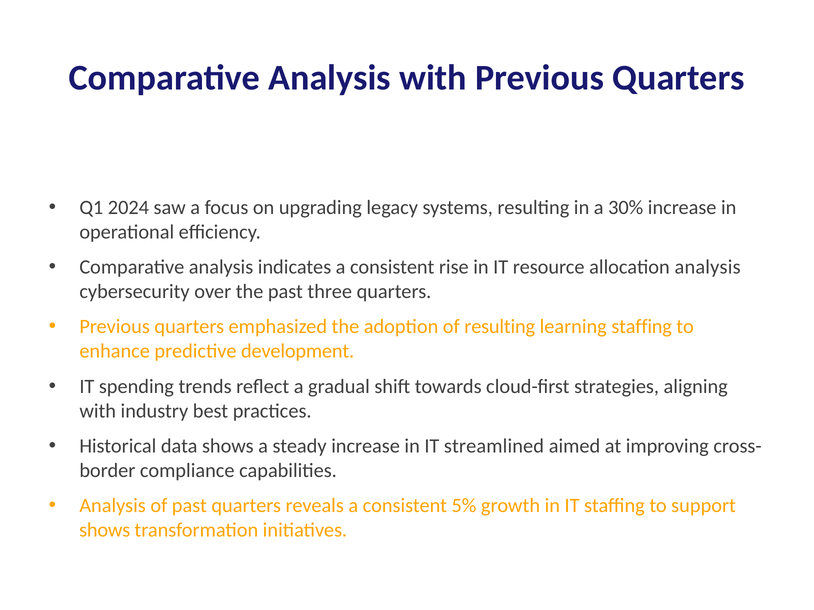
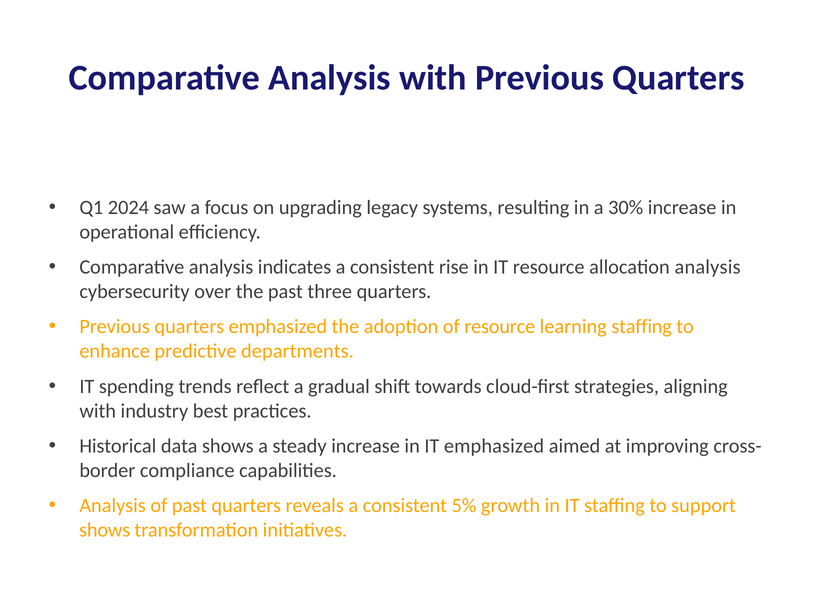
of resulting: resulting -> resource (500, 327)
development: development -> departments (297, 351)
IT streamlined: streamlined -> emphasized (494, 446)
